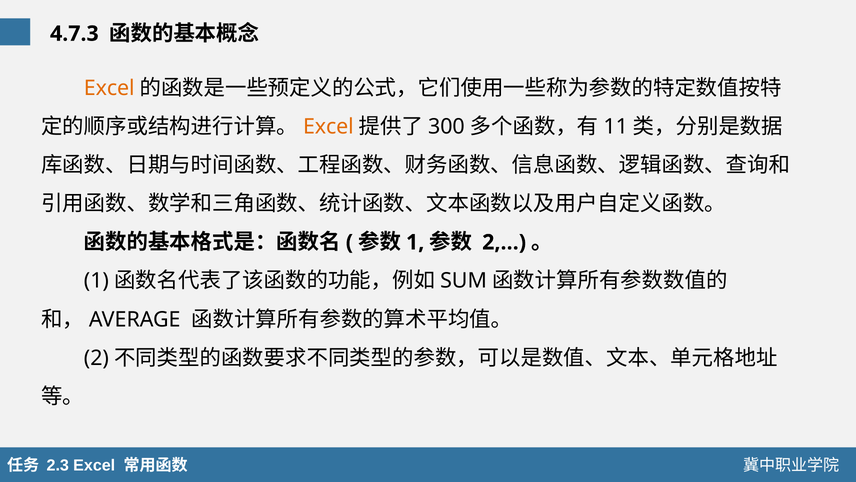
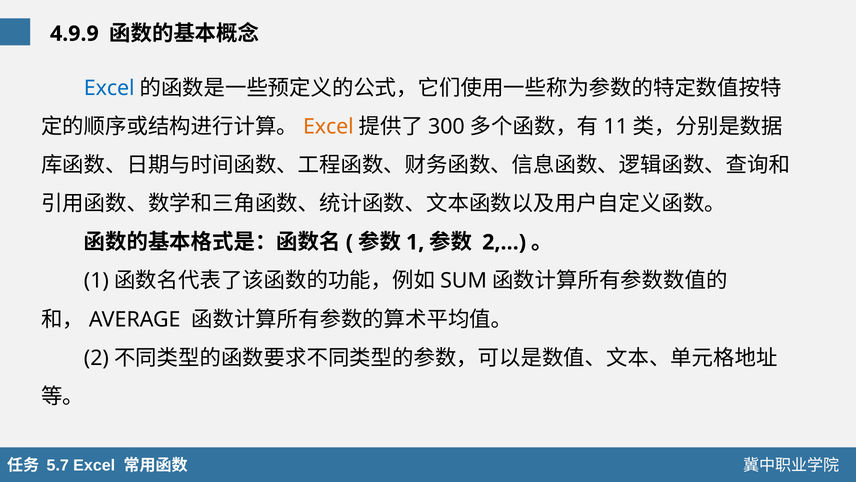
4.7.3: 4.7.3 -> 4.9.9 (74, 34)
Excel colour: orange -> blue (109, 88)
2.3: 2.3 -> 5.7 (58, 465)
